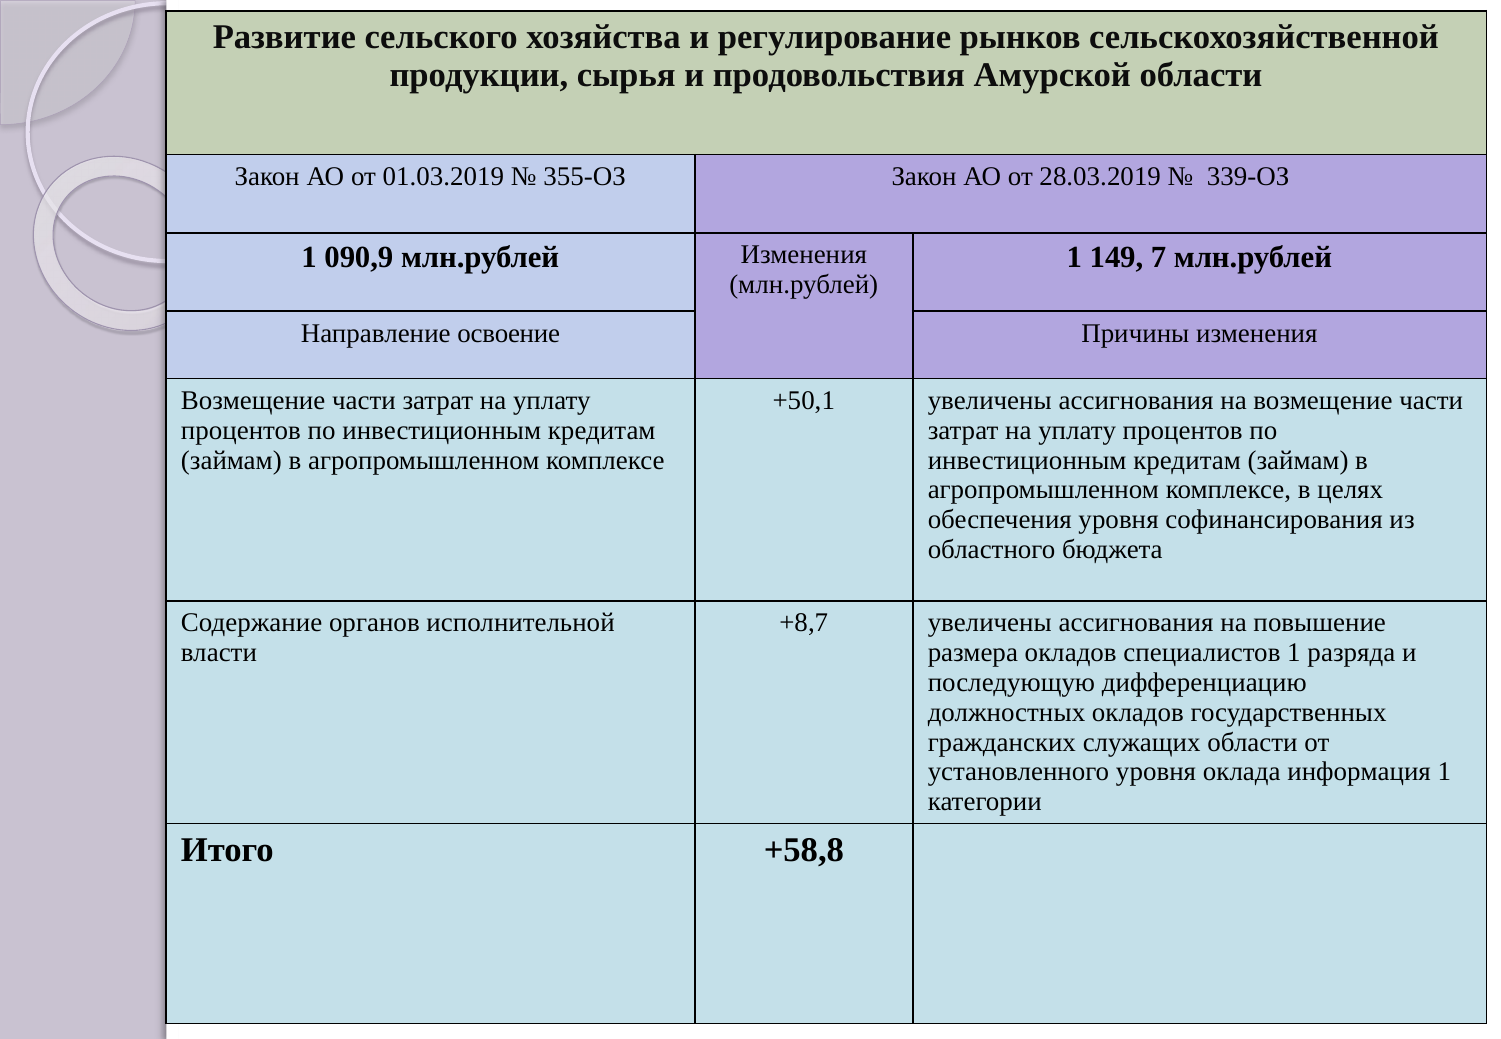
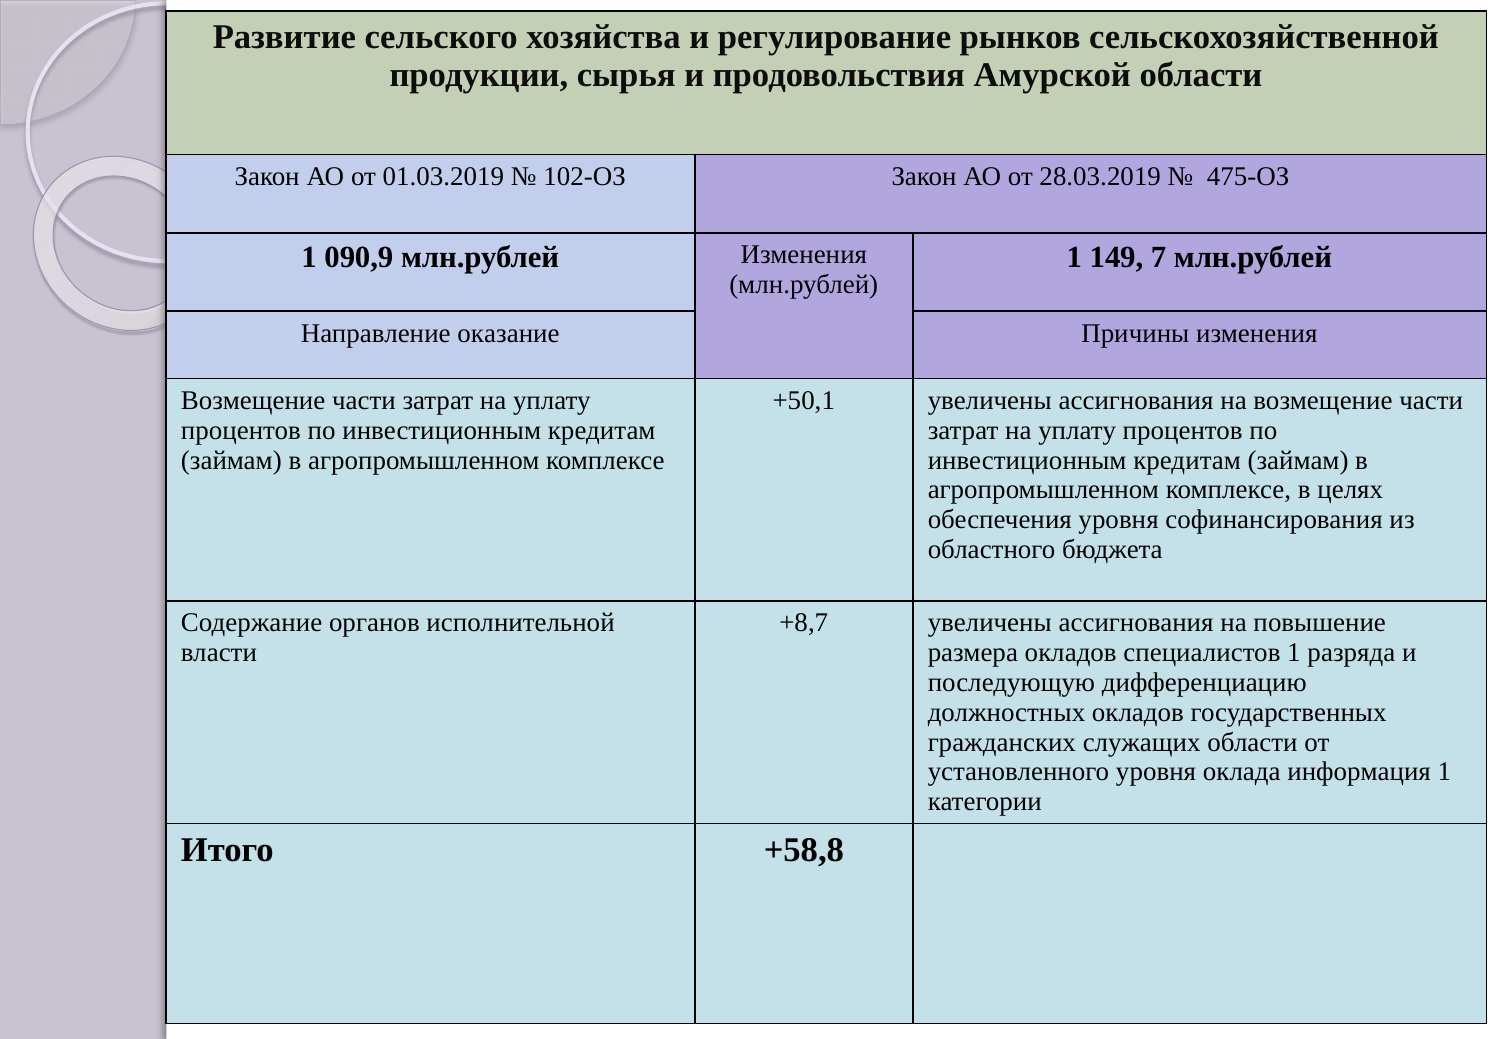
355-ОЗ: 355-ОЗ -> 102-ОЗ (585, 177)
339-ОЗ: 339-ОЗ -> 475-ОЗ (1248, 177)
освоение: освоение -> оказание (509, 333)
